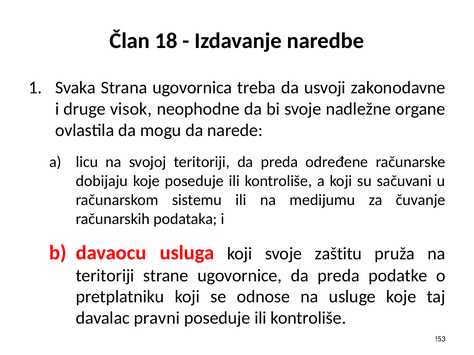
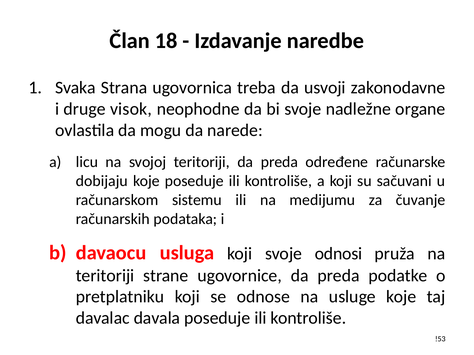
zaštitu: zaštitu -> odnosi (338, 254)
pravni: pravni -> davala (157, 319)
